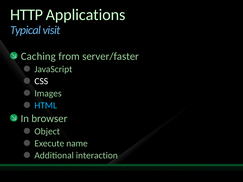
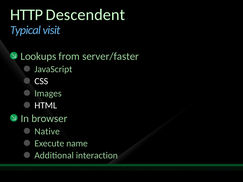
Applications: Applications -> Descendent (85, 15)
Caching: Caching -> Lookups (38, 56)
HTML colour: light blue -> white (46, 106)
Object: Object -> Native (47, 131)
